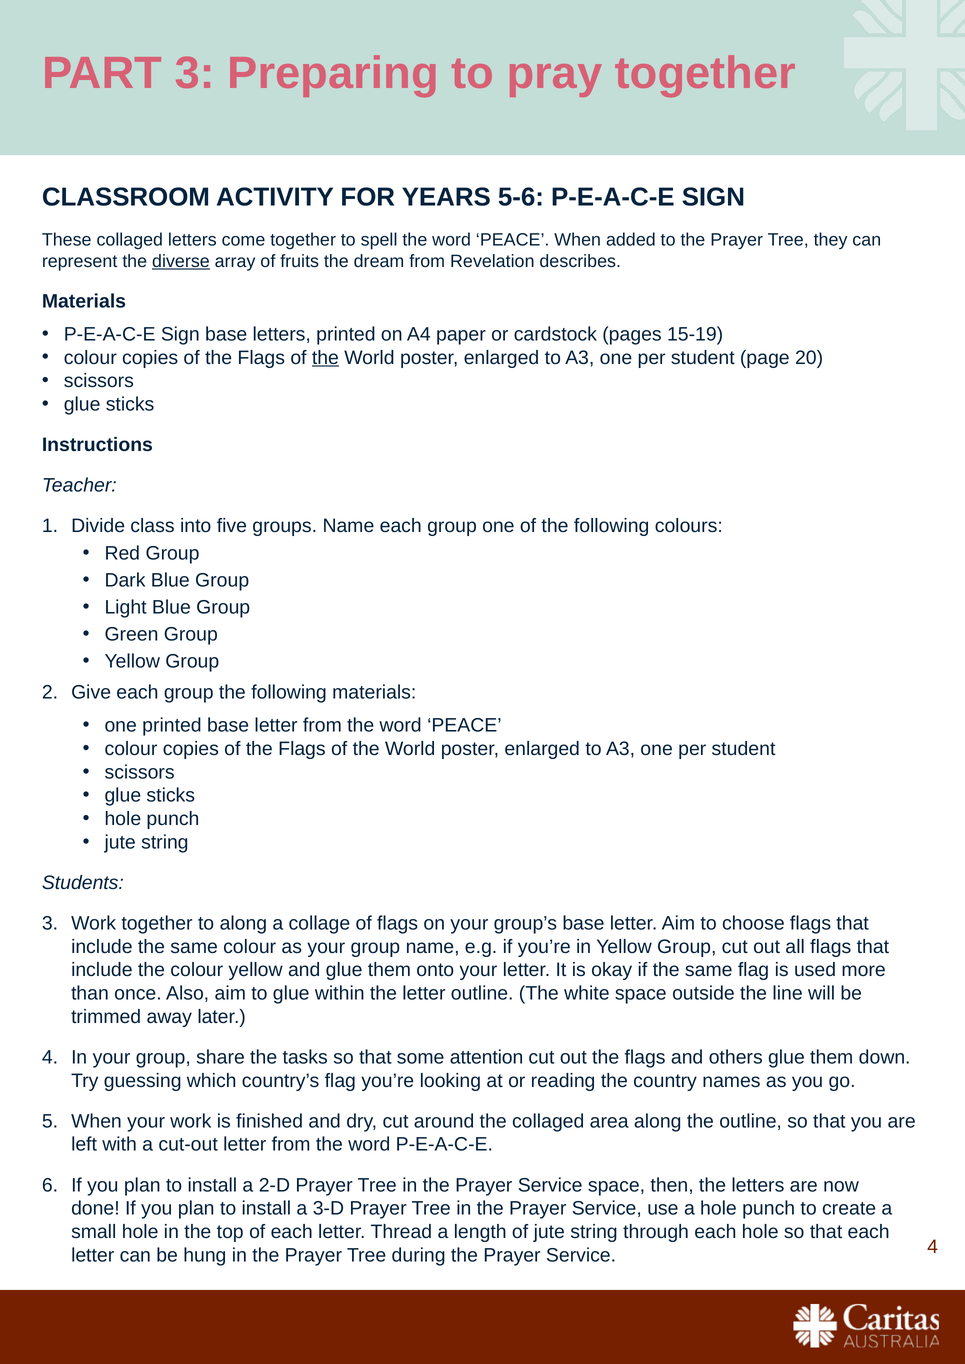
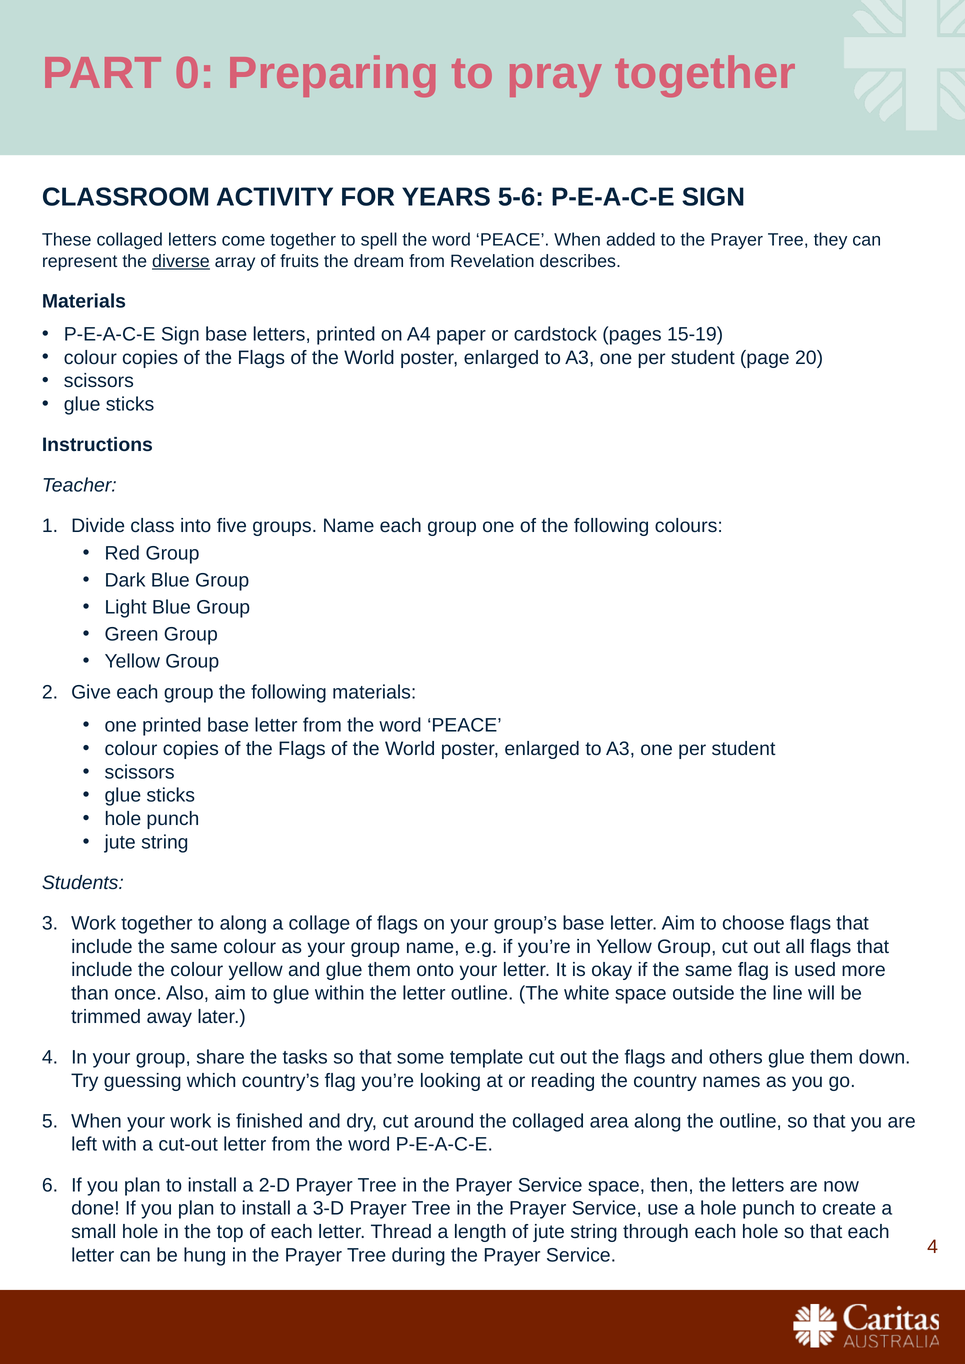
PART 3: 3 -> 0 (195, 73)
the underline: present -> none (325, 358)
attention: attention -> template (487, 1058)
